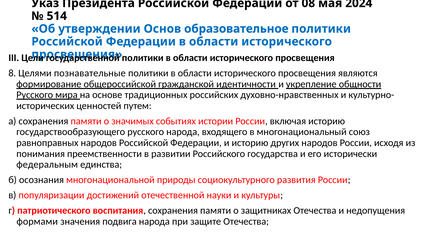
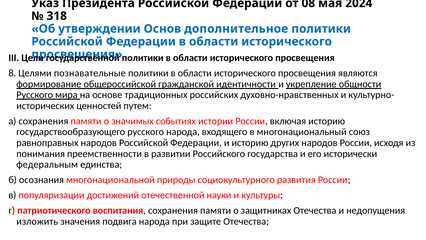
514: 514 -> 318 (57, 16)
образовательное: образовательное -> дополнительное (236, 29)
формами: формами -> изложить (37, 221)
